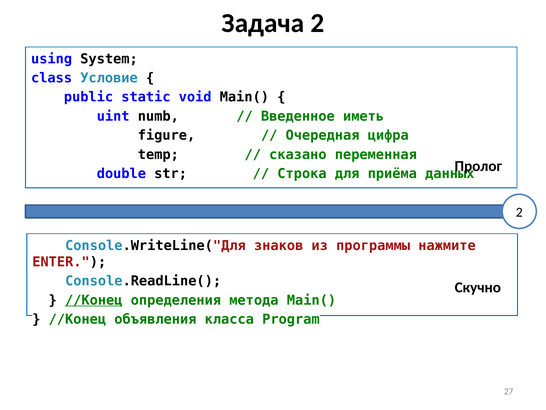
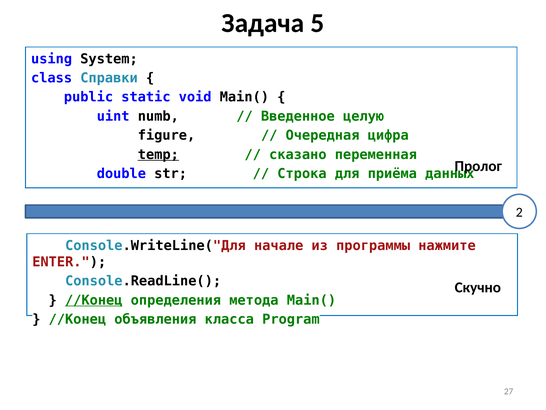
Задача 2: 2 -> 5 (317, 23)
Условие: Условие -> Справки (109, 78)
иметь: иметь -> целую (364, 116)
temp underline: none -> present (158, 154)
знаков: знаков -> начале (279, 245)
